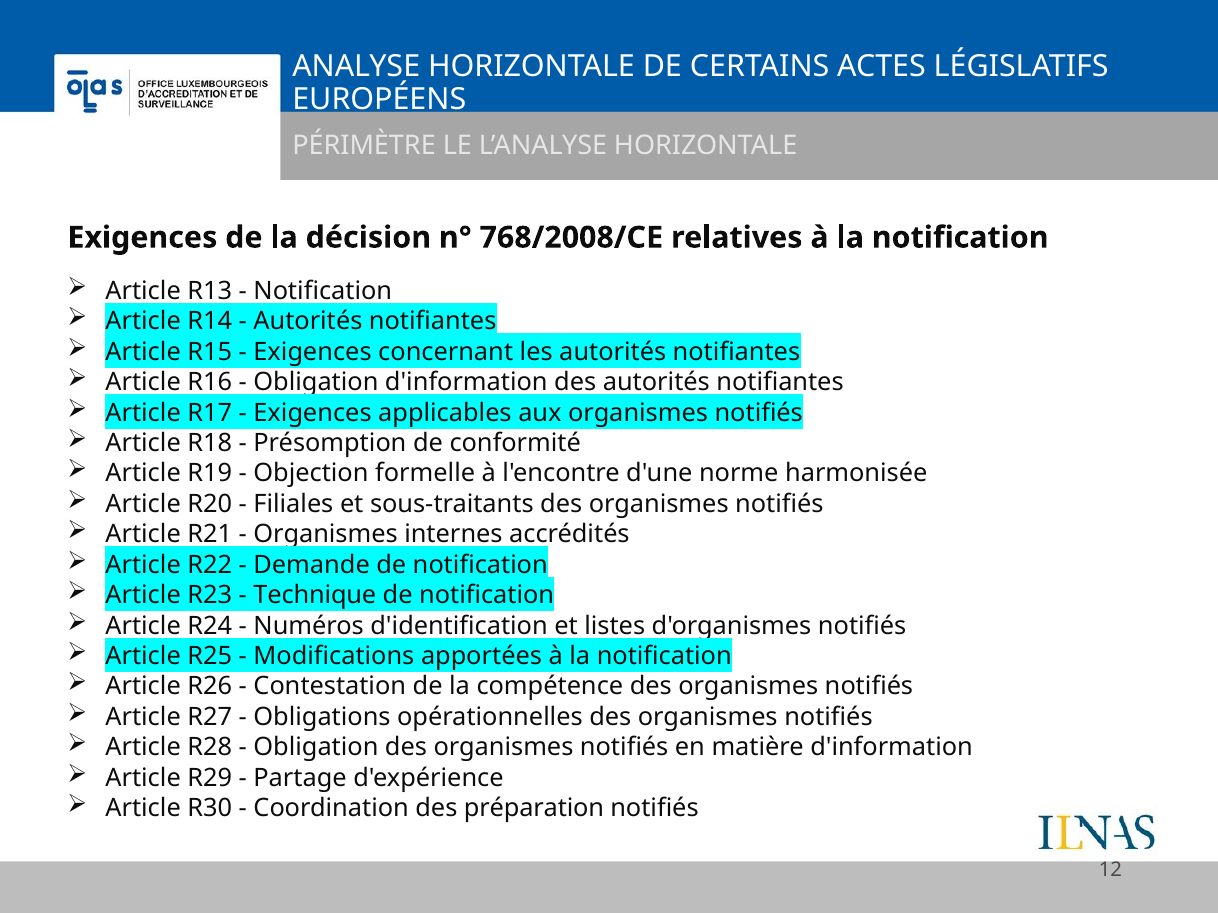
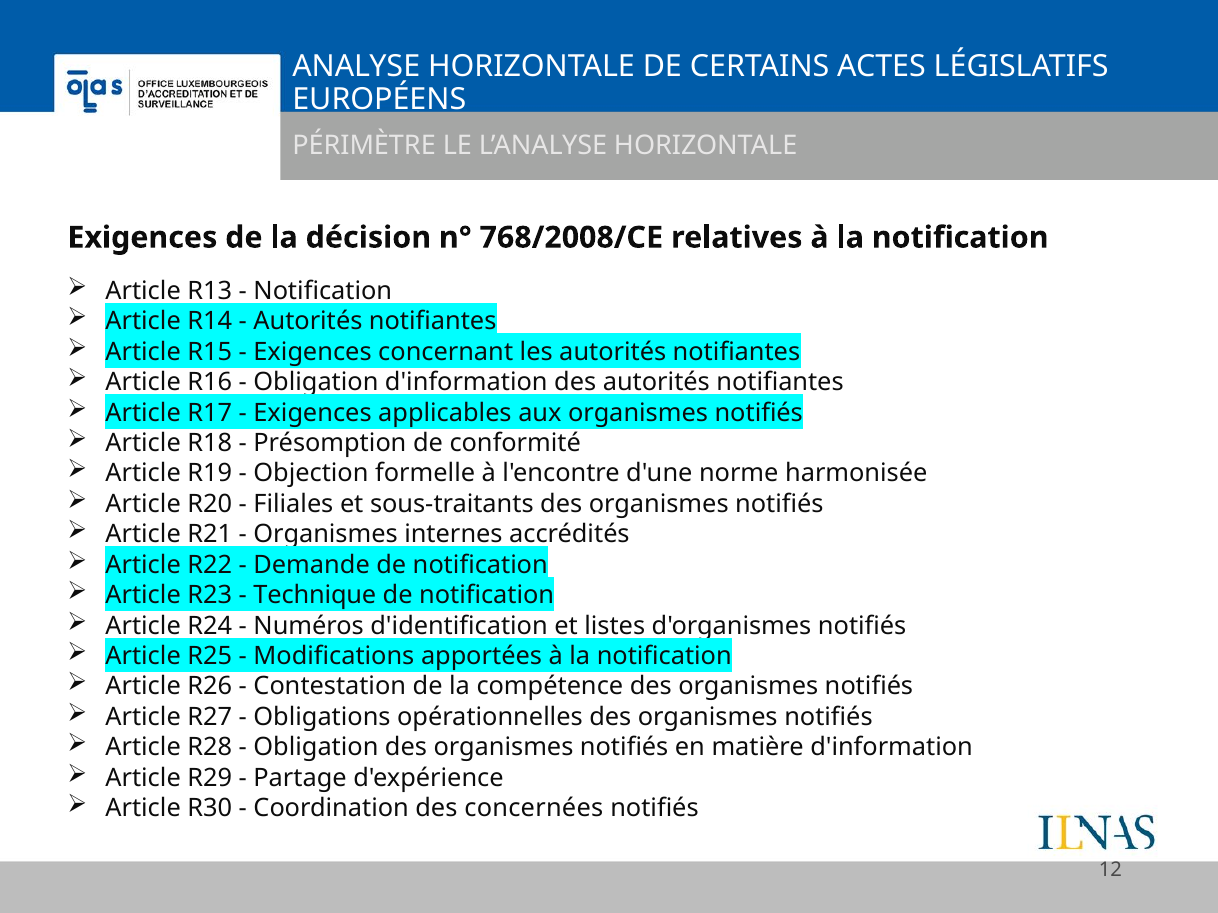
préparation: préparation -> concernées (534, 809)
